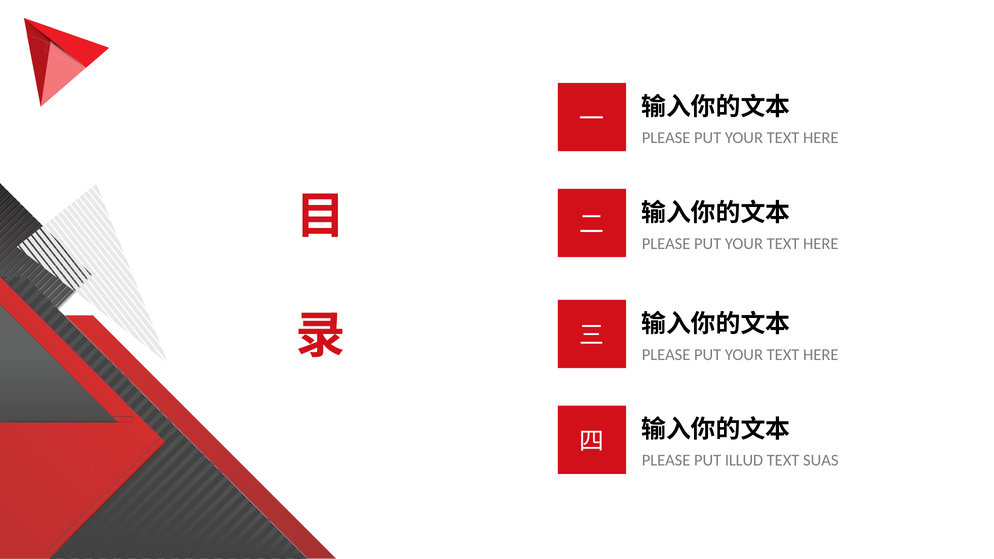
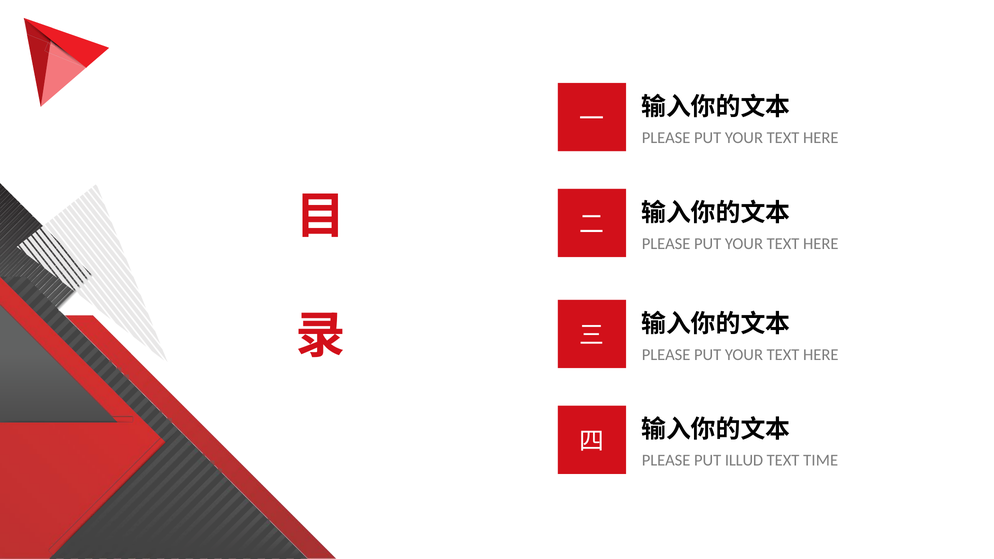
SUAS: SUAS -> TIME (821, 461)
